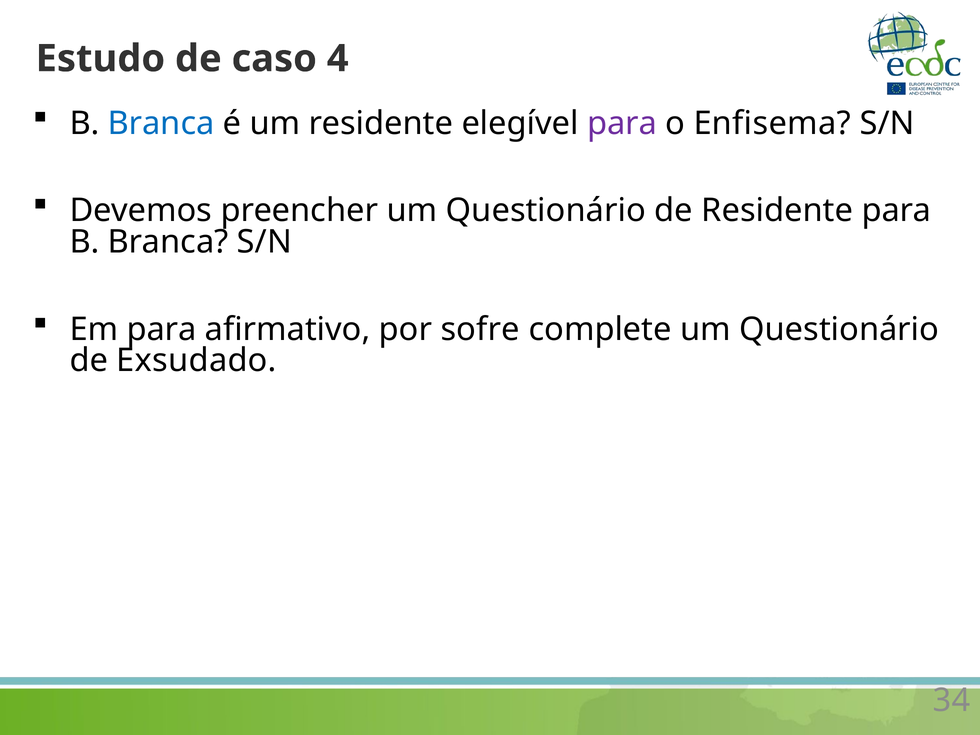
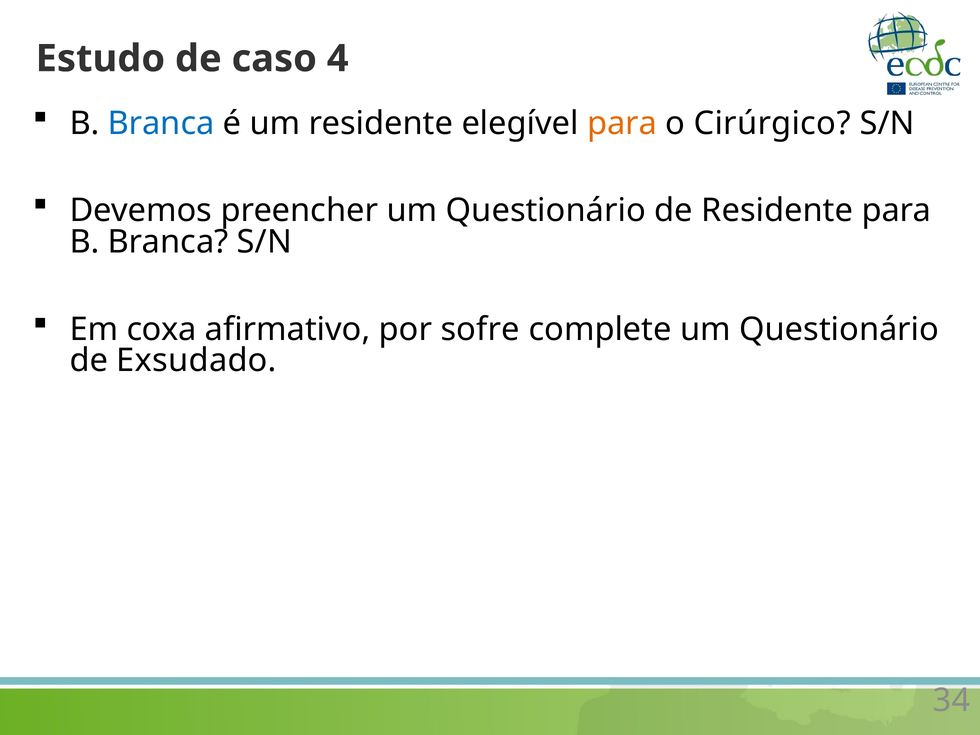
para colour: purple -> orange (622, 123)
Enfisema: Enfisema -> Cirúrgico (772, 123)
Em para: para -> coxa (162, 329)
